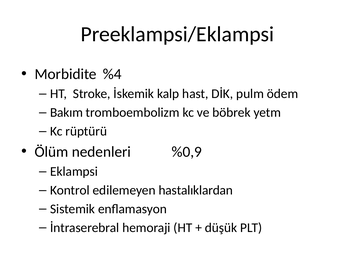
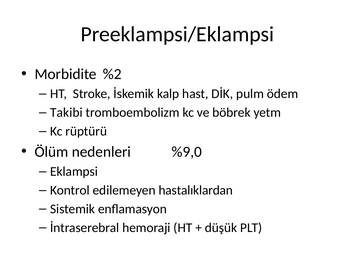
%4: %4 -> %2 (112, 74)
Bakım: Bakım -> Takibi (66, 113)
%0,9: %0,9 -> %9,0 (187, 152)
